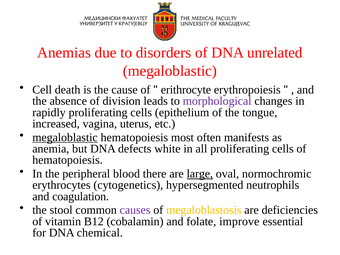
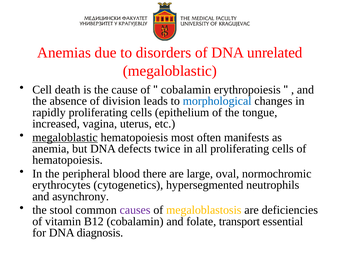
erithrocyte: erithrocyte -> cobalamin (186, 90)
morphological colour: purple -> blue (217, 101)
white: white -> twice (167, 149)
large underline: present -> none (200, 174)
coagulation: coagulation -> asynchrony (81, 196)
improve: improve -> transport (239, 221)
chemical: chemical -> diagnosis (100, 233)
